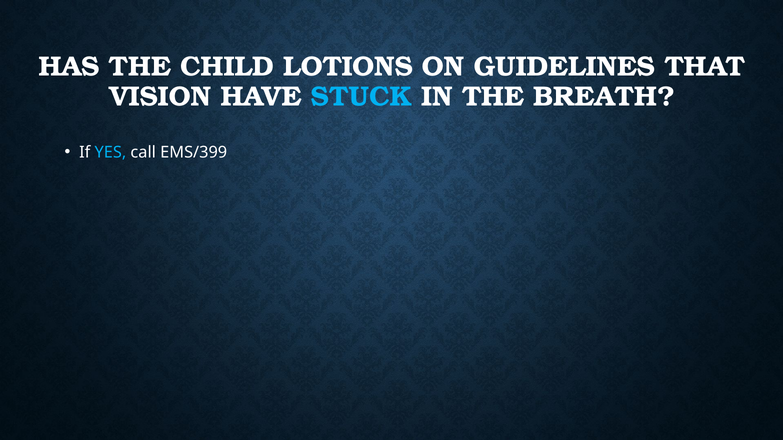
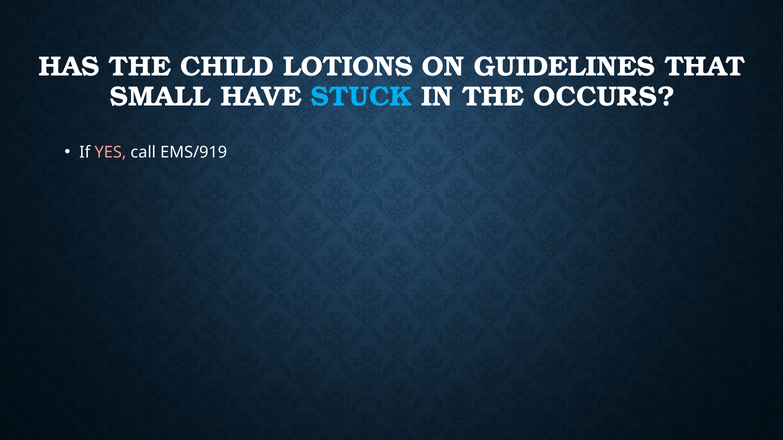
VISION: VISION -> SMALL (160, 96)
BREATH: BREATH -> OCCURS (604, 96)
YES colour: light blue -> pink (110, 152)
EMS/399: EMS/399 -> EMS/919 (194, 152)
